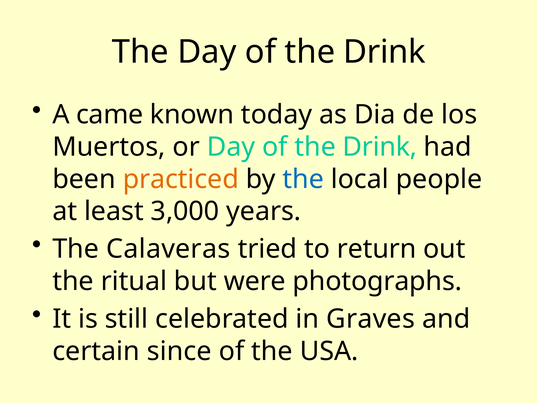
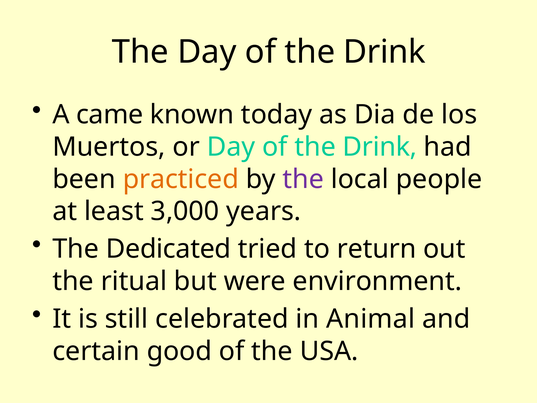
the colour: blue -> purple (303, 179)
Calaveras: Calaveras -> Dedicated (168, 249)
photographs: photographs -> environment (377, 281)
Graves: Graves -> Animal (371, 319)
since: since -> good (179, 351)
